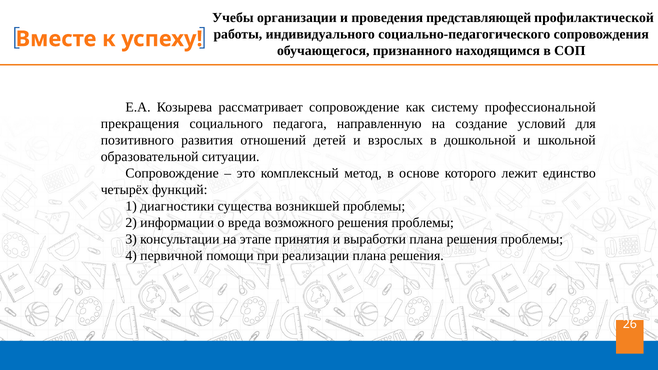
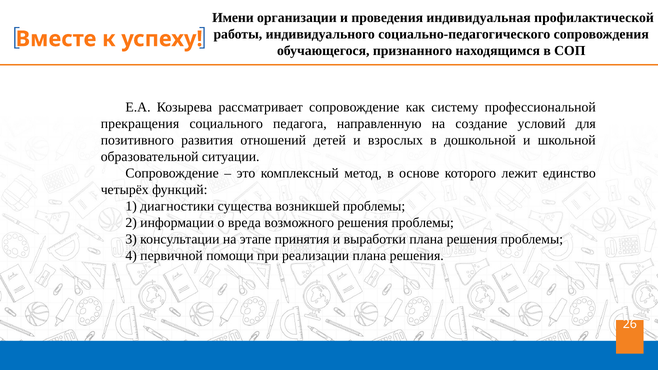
Учебы: Учебы -> Имени (233, 18)
представляющей: представляющей -> индивидуальная (479, 18)
